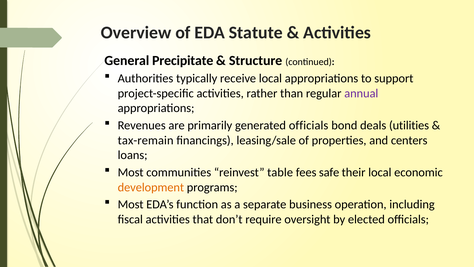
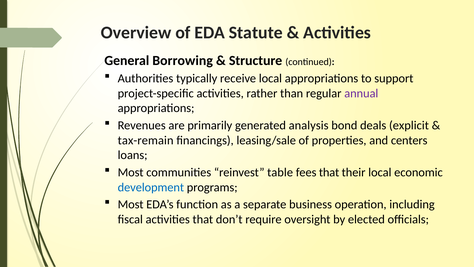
Precipitate: Precipitate -> Borrowing (183, 60)
generated officials: officials -> analysis (309, 125)
utilities: utilities -> explicit (409, 125)
fees safe: safe -> that (329, 172)
development colour: orange -> blue (151, 187)
